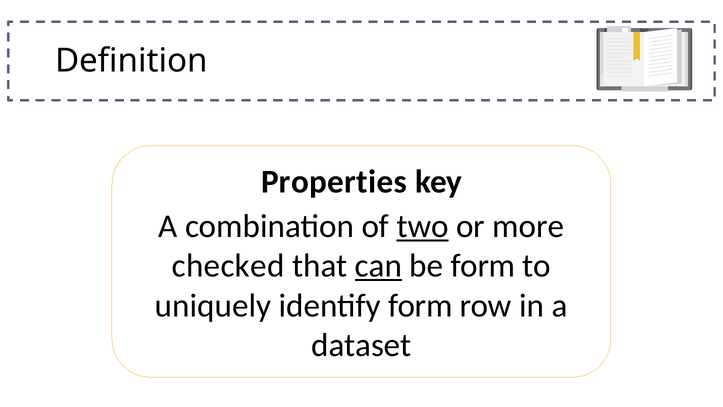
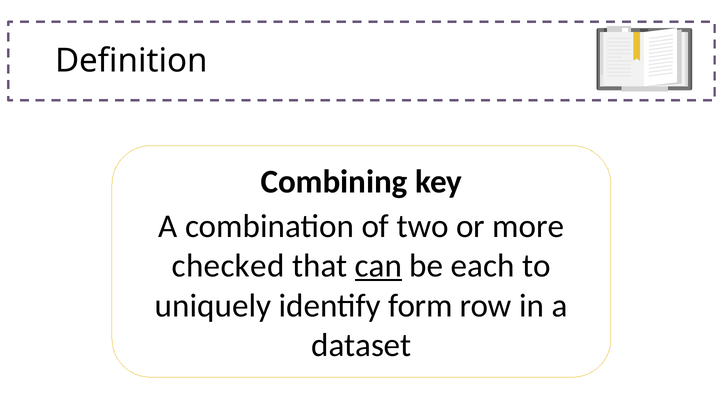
Properties: Properties -> Combining (334, 182)
two underline: present -> none (423, 226)
be form: form -> each (483, 266)
